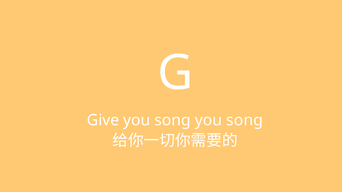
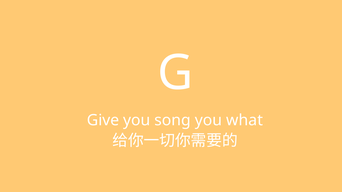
song: song -> what (245, 120)
